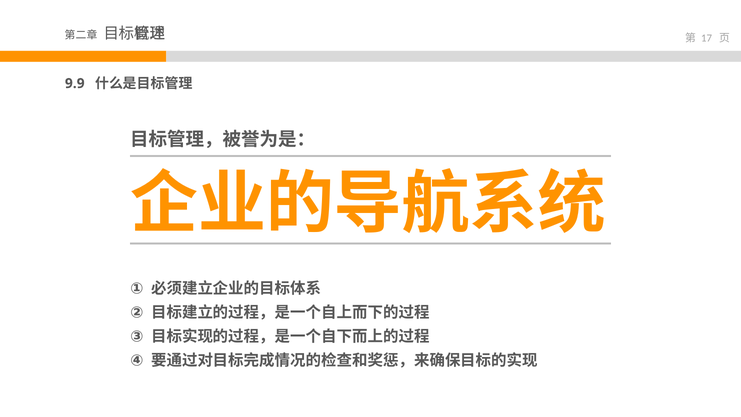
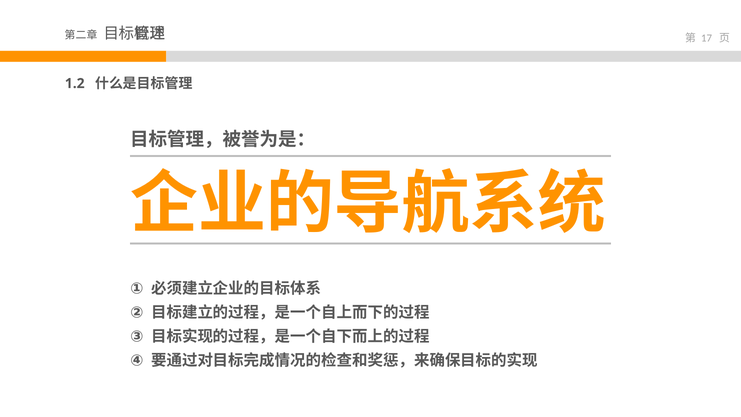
9.9: 9.9 -> 1.2 (75, 83)
